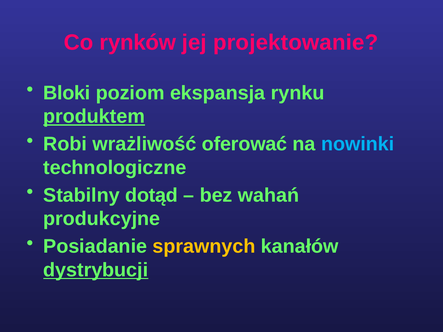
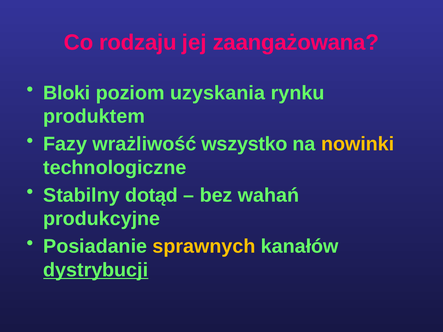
rynków: rynków -> rodzaju (138, 43)
projektowanie: projektowanie -> zaangażowana (296, 43)
ekspansja: ekspansja -> uzyskania (218, 93)
produktem underline: present -> none (94, 117)
Robi: Robi -> Fazy (65, 144)
oferować: oferować -> wszystko (245, 144)
nowinki colour: light blue -> yellow (358, 144)
